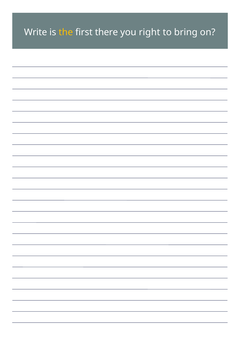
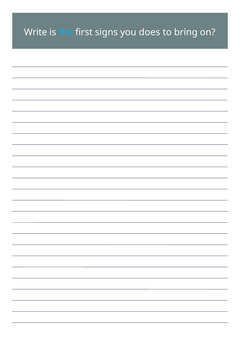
the colour: yellow -> light blue (66, 32)
there: there -> signs (106, 32)
right: right -> does (150, 32)
